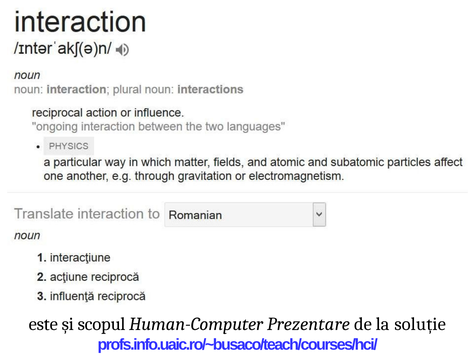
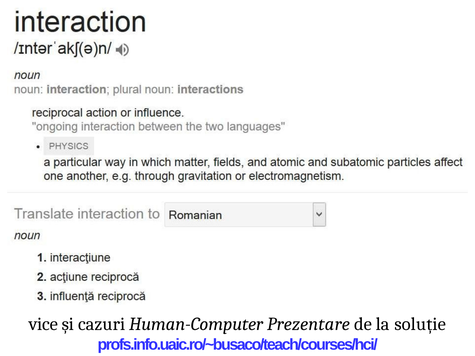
este: este -> vice (43, 324)
scopul: scopul -> cazuri (102, 324)
